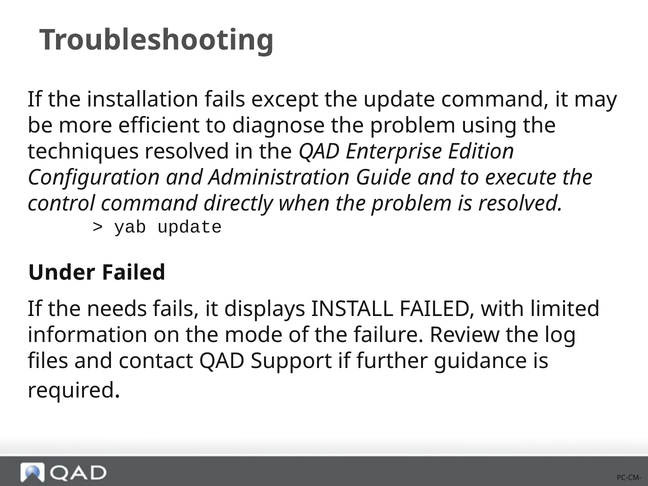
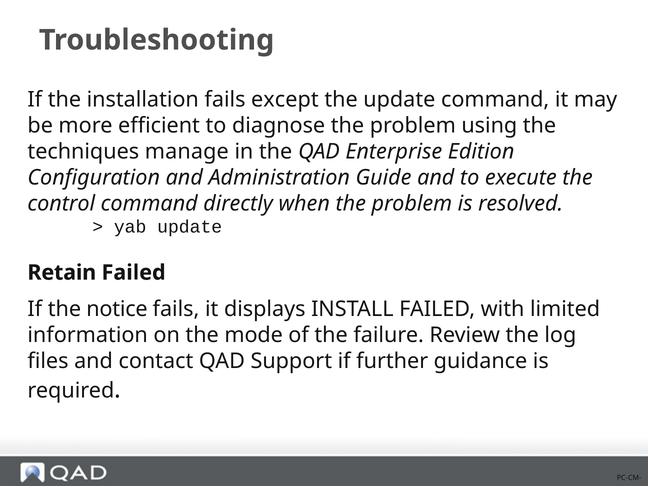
techniques resolved: resolved -> manage (187, 152)
Under: Under -> Retain (62, 273)
needs: needs -> notice (117, 309)
